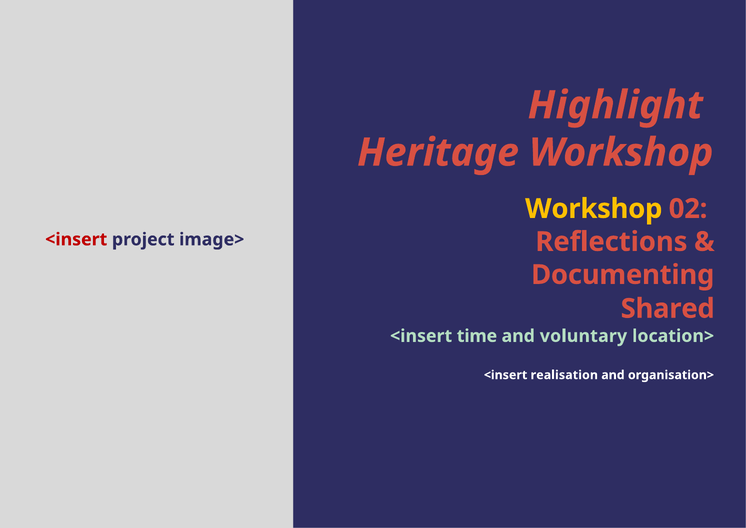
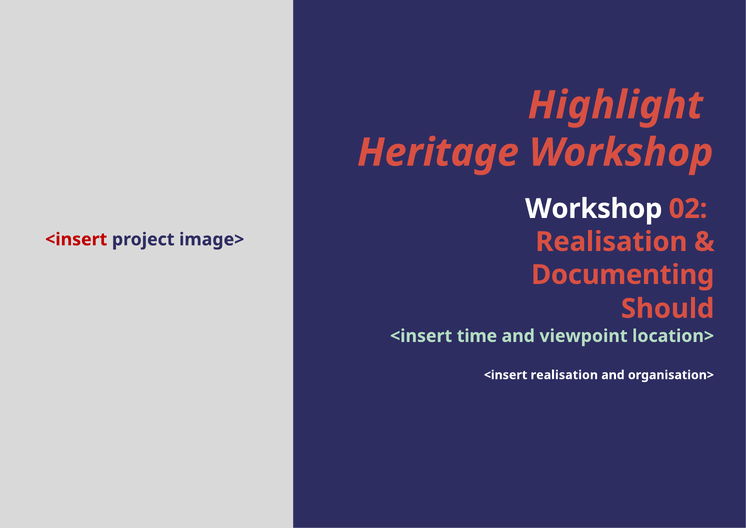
Workshop colour: yellow -> white (594, 209)
Reflections: Reflections -> Realisation (611, 242)
Shared: Shared -> Should (668, 308)
voluntary: voluntary -> viewpoint (584, 336)
